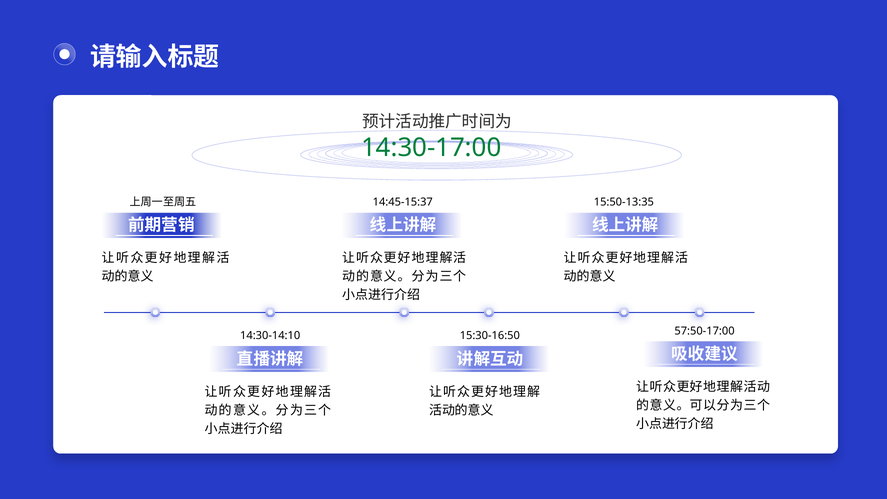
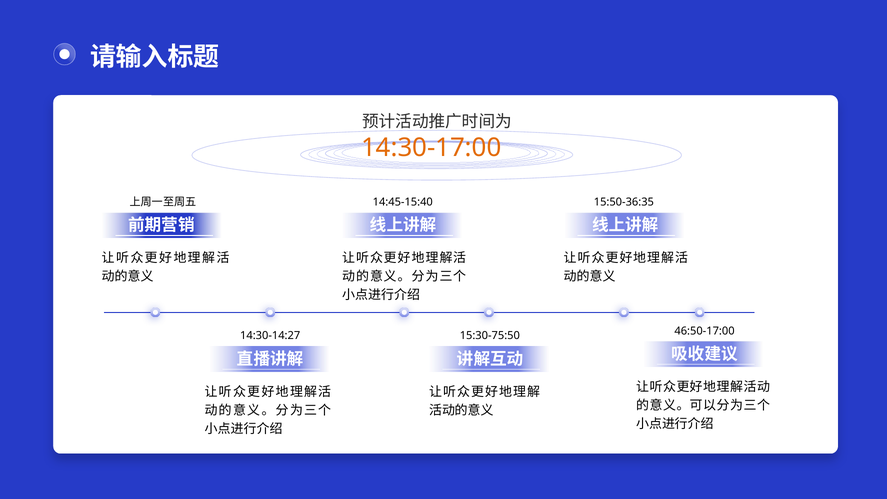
14:30-17:00 colour: green -> orange (431, 148)
14:45-15:37: 14:45-15:37 -> 14:45-15:40 (403, 202)
15:50-13:35: 15:50-13:35 -> 15:50-36:35 (624, 202)
57:50-17:00: 57:50-17:00 -> 46:50-17:00 (705, 331)
14:30-14:10: 14:30-14:10 -> 14:30-14:27 (270, 336)
15:30-16:50: 15:30-16:50 -> 15:30-75:50 (490, 336)
